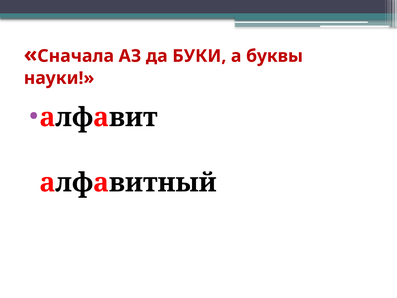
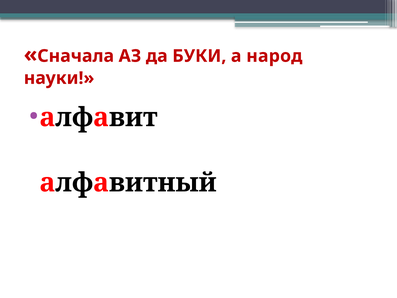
буквы: буквы -> народ (274, 56)
